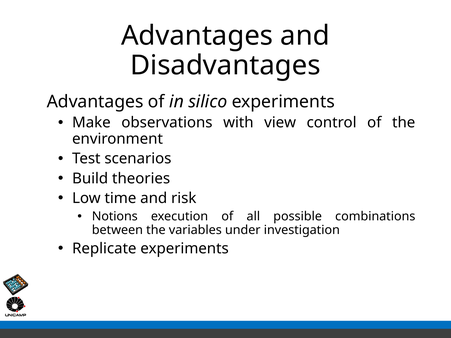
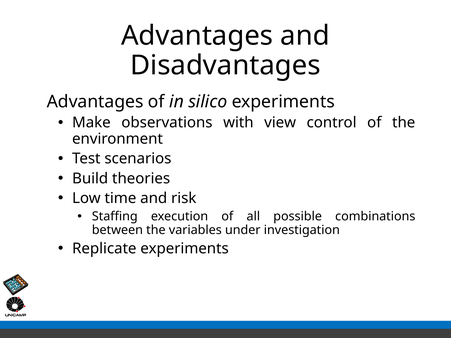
Notions: Notions -> Staffing (115, 217)
